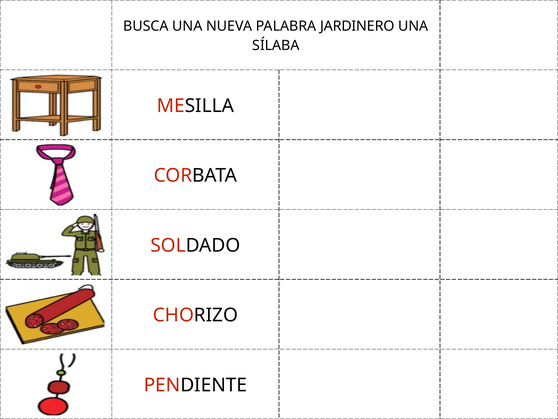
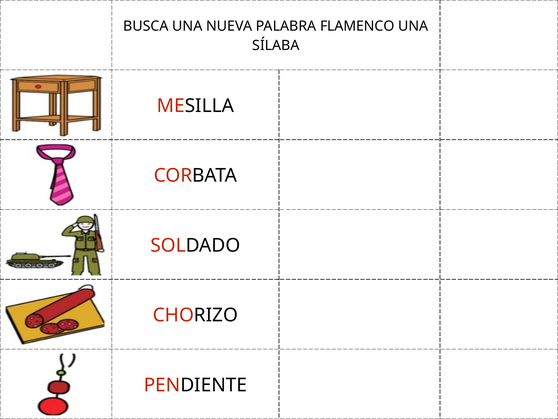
JARDINERO: JARDINERO -> FLAMENCO (357, 26)
